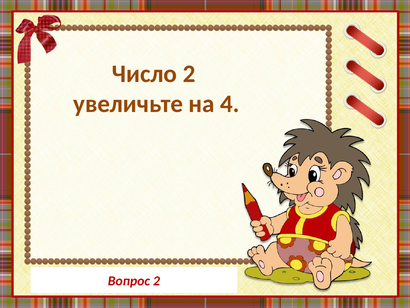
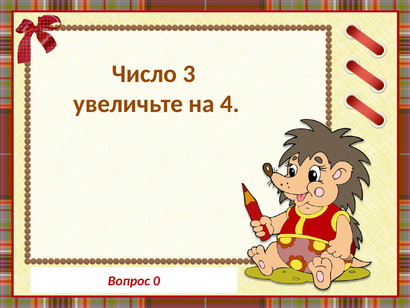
Число 2: 2 -> 3 (189, 74)
Вопрос 2: 2 -> 0 (157, 281)
